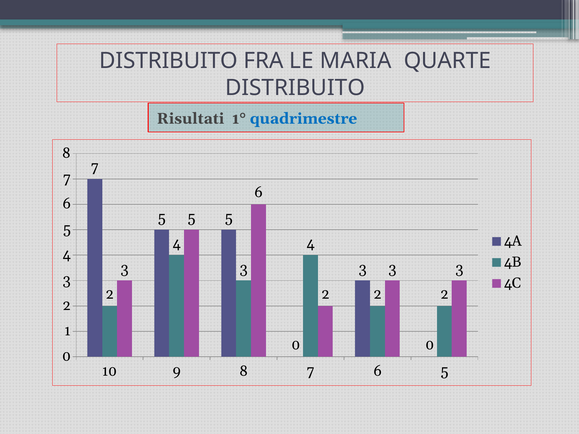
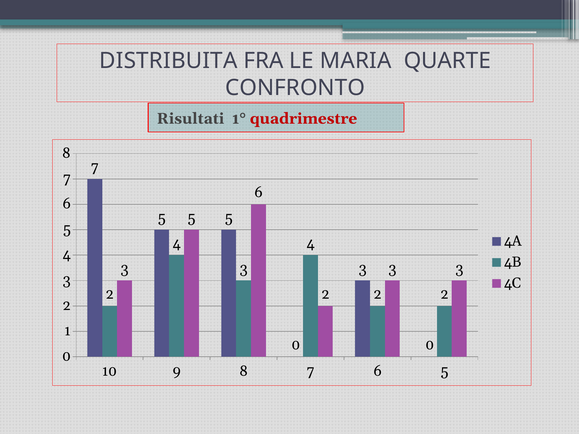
DISTRIBUITO: DISTRIBUITO -> DISTRIBUITA (168, 61)
DISTRIBUITO: DISTRIBUITO -> CONFRONTO (295, 88)
quadrimestre colour: blue -> red (303, 119)
